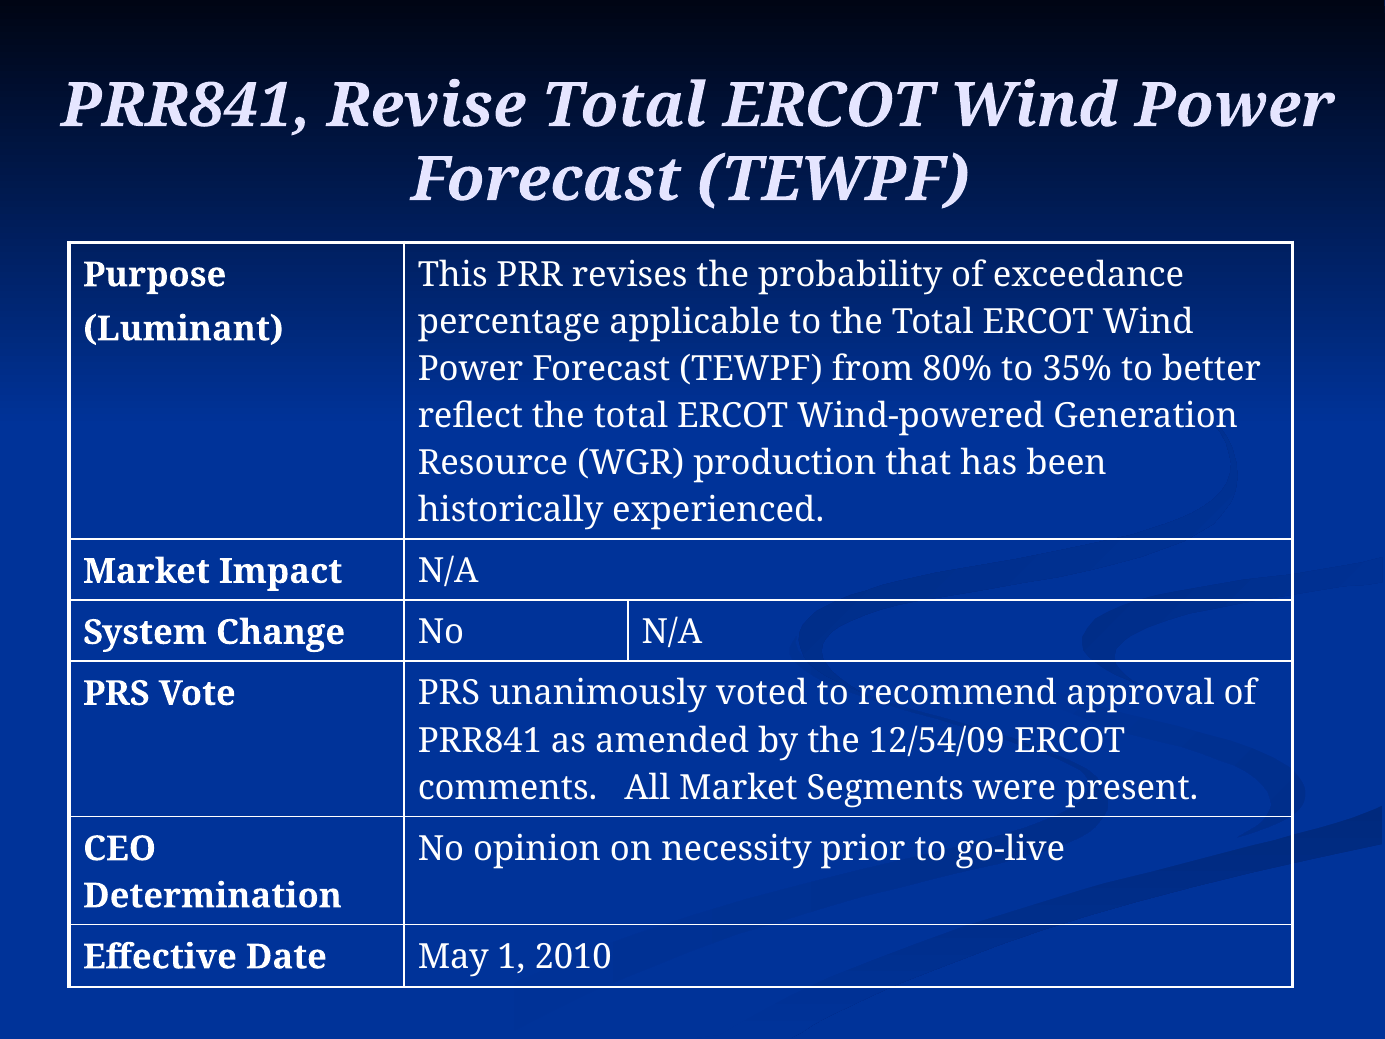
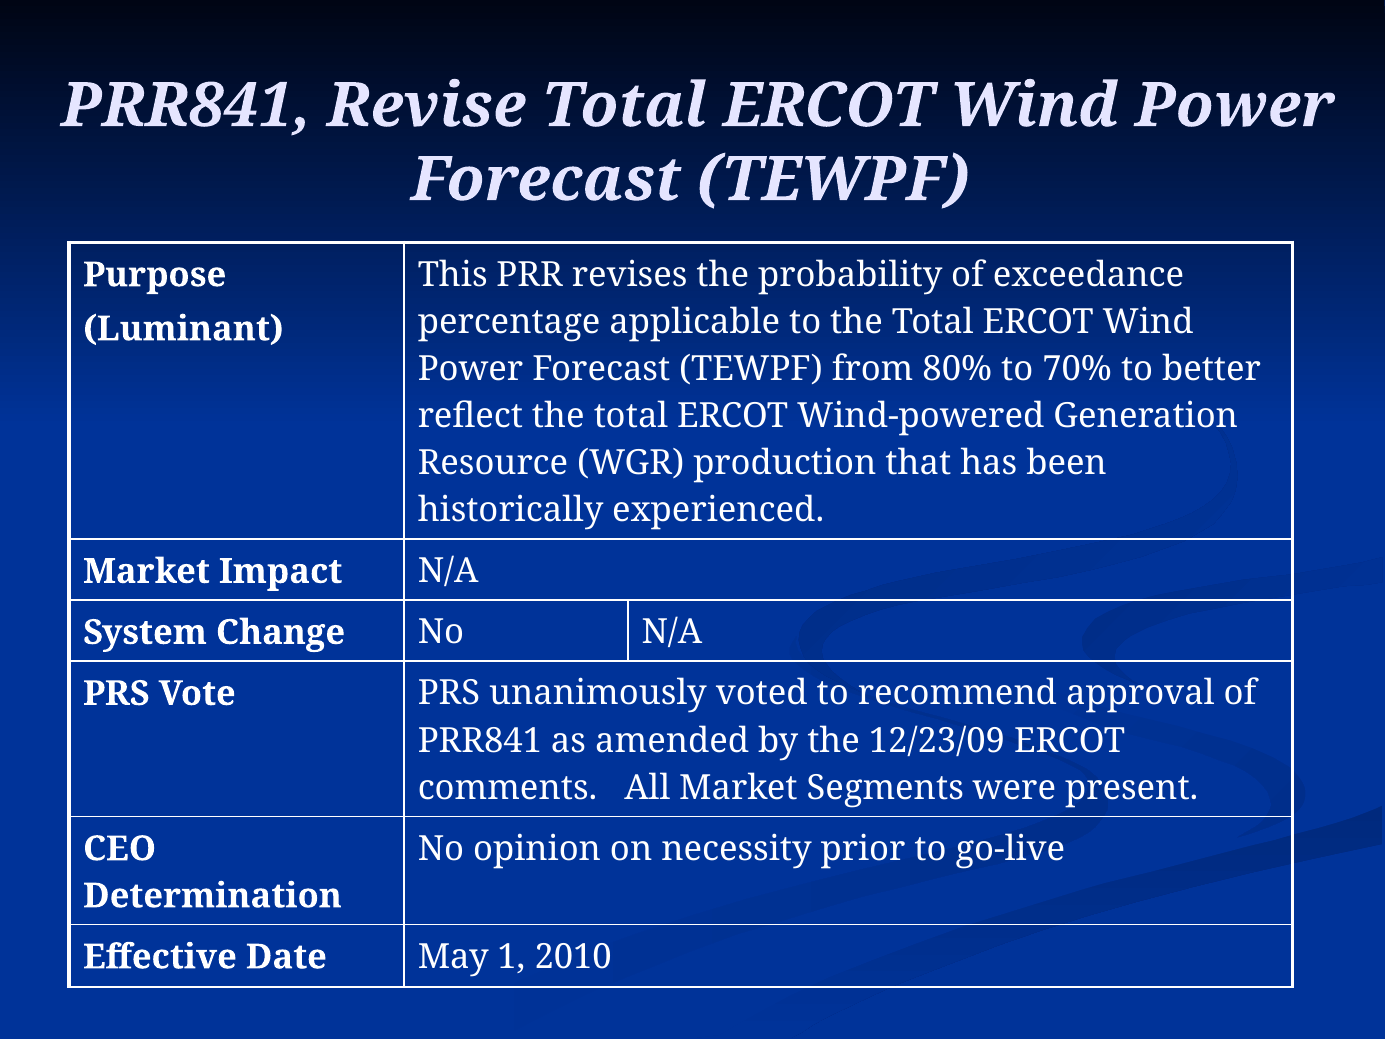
35%: 35% -> 70% (1077, 369)
12/54/09: 12/54/09 -> 12/23/09 (937, 741)
